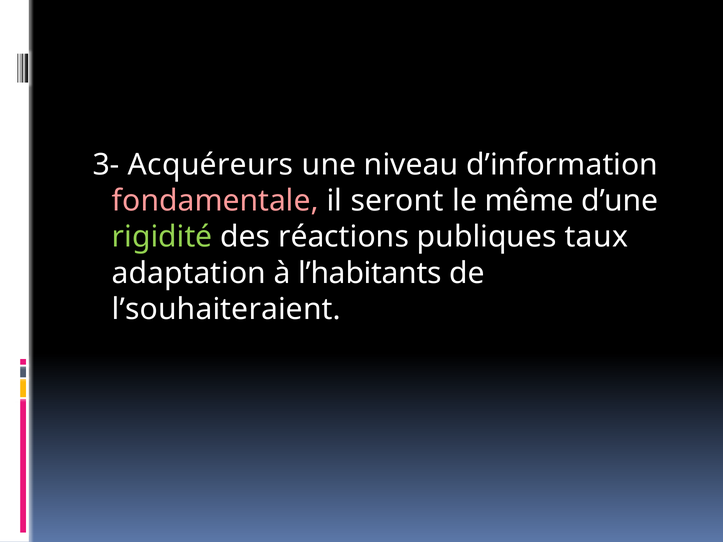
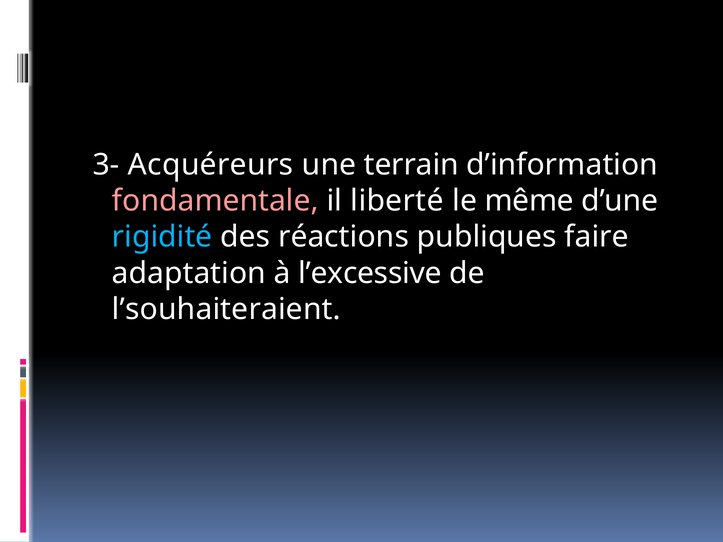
niveau: niveau -> terrain (411, 165)
seront: seront -> liberté (397, 201)
rigidité colour: light green -> light blue (162, 237)
taux: taux -> faire (597, 237)
l’habitants: l’habitants -> l’excessive (370, 273)
